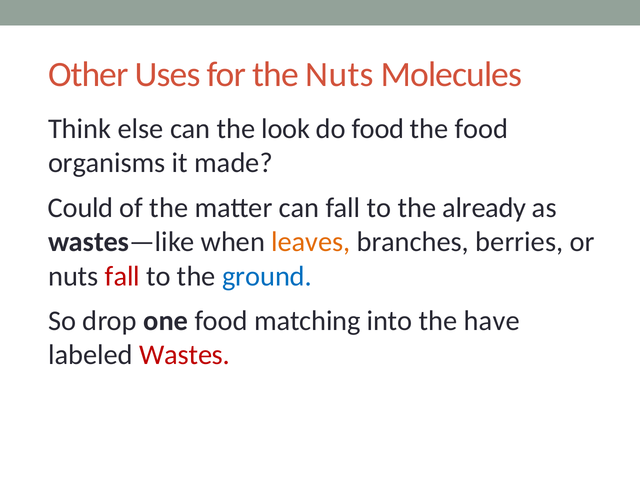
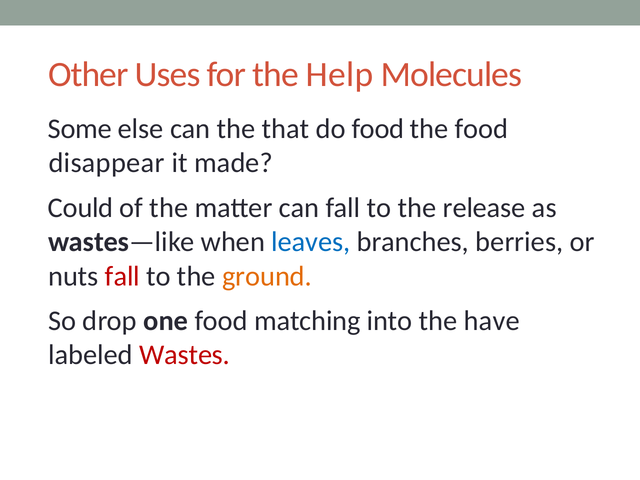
the Nuts: Nuts -> Help (340, 74)
Think: Think -> Some (80, 129)
look: look -> that (286, 129)
organisms: organisms -> disappear (107, 163)
already: already -> release (484, 208)
leaves colour: orange -> blue (311, 242)
ground colour: blue -> orange (267, 276)
